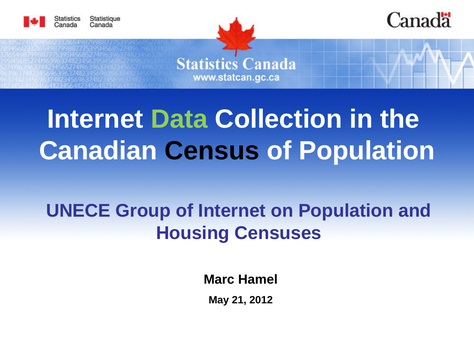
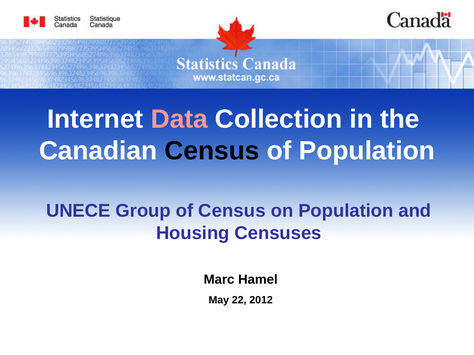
Data colour: light green -> pink (179, 119)
of Internet: Internet -> Census (232, 211)
21: 21 -> 22 (239, 300)
